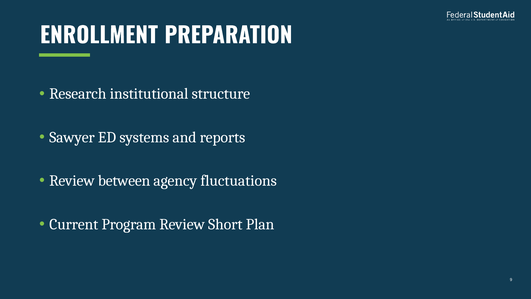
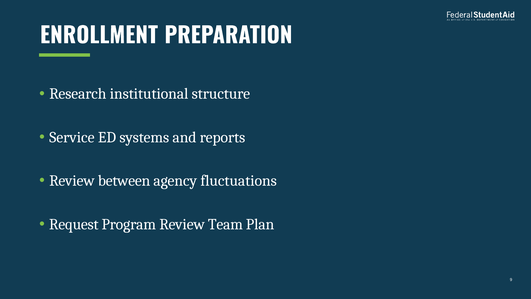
Sawyer: Sawyer -> Service (72, 137)
Current: Current -> Request (74, 224)
Short: Short -> Team (225, 224)
